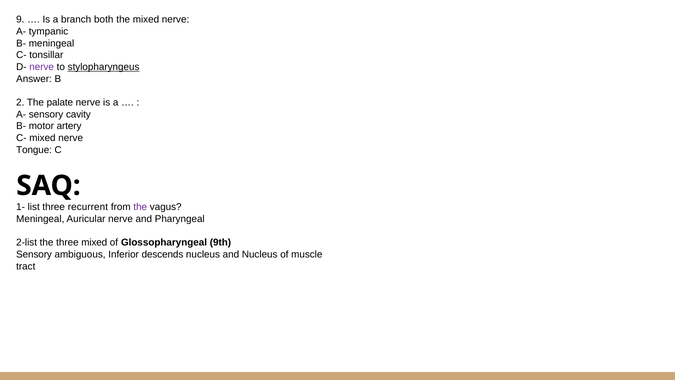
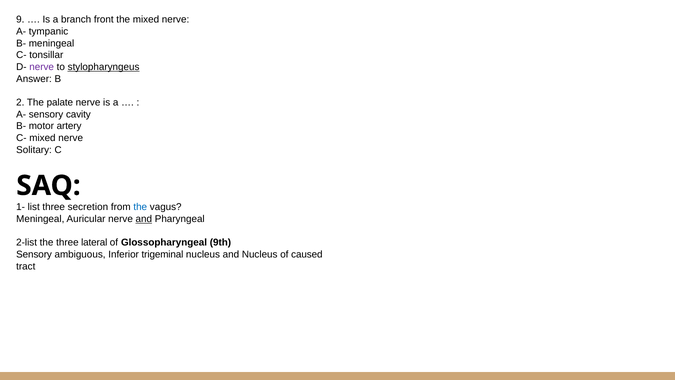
both: both -> front (104, 20)
Tongue: Tongue -> Solitary (34, 150)
recurrent: recurrent -> secretion (88, 207)
the colour: purple -> blue (140, 207)
and underline: none -> present (144, 219)
three mixed: mixed -> lateral (94, 242)
descends: descends -> trigeminal (162, 254)
muscle: muscle -> caused (307, 254)
